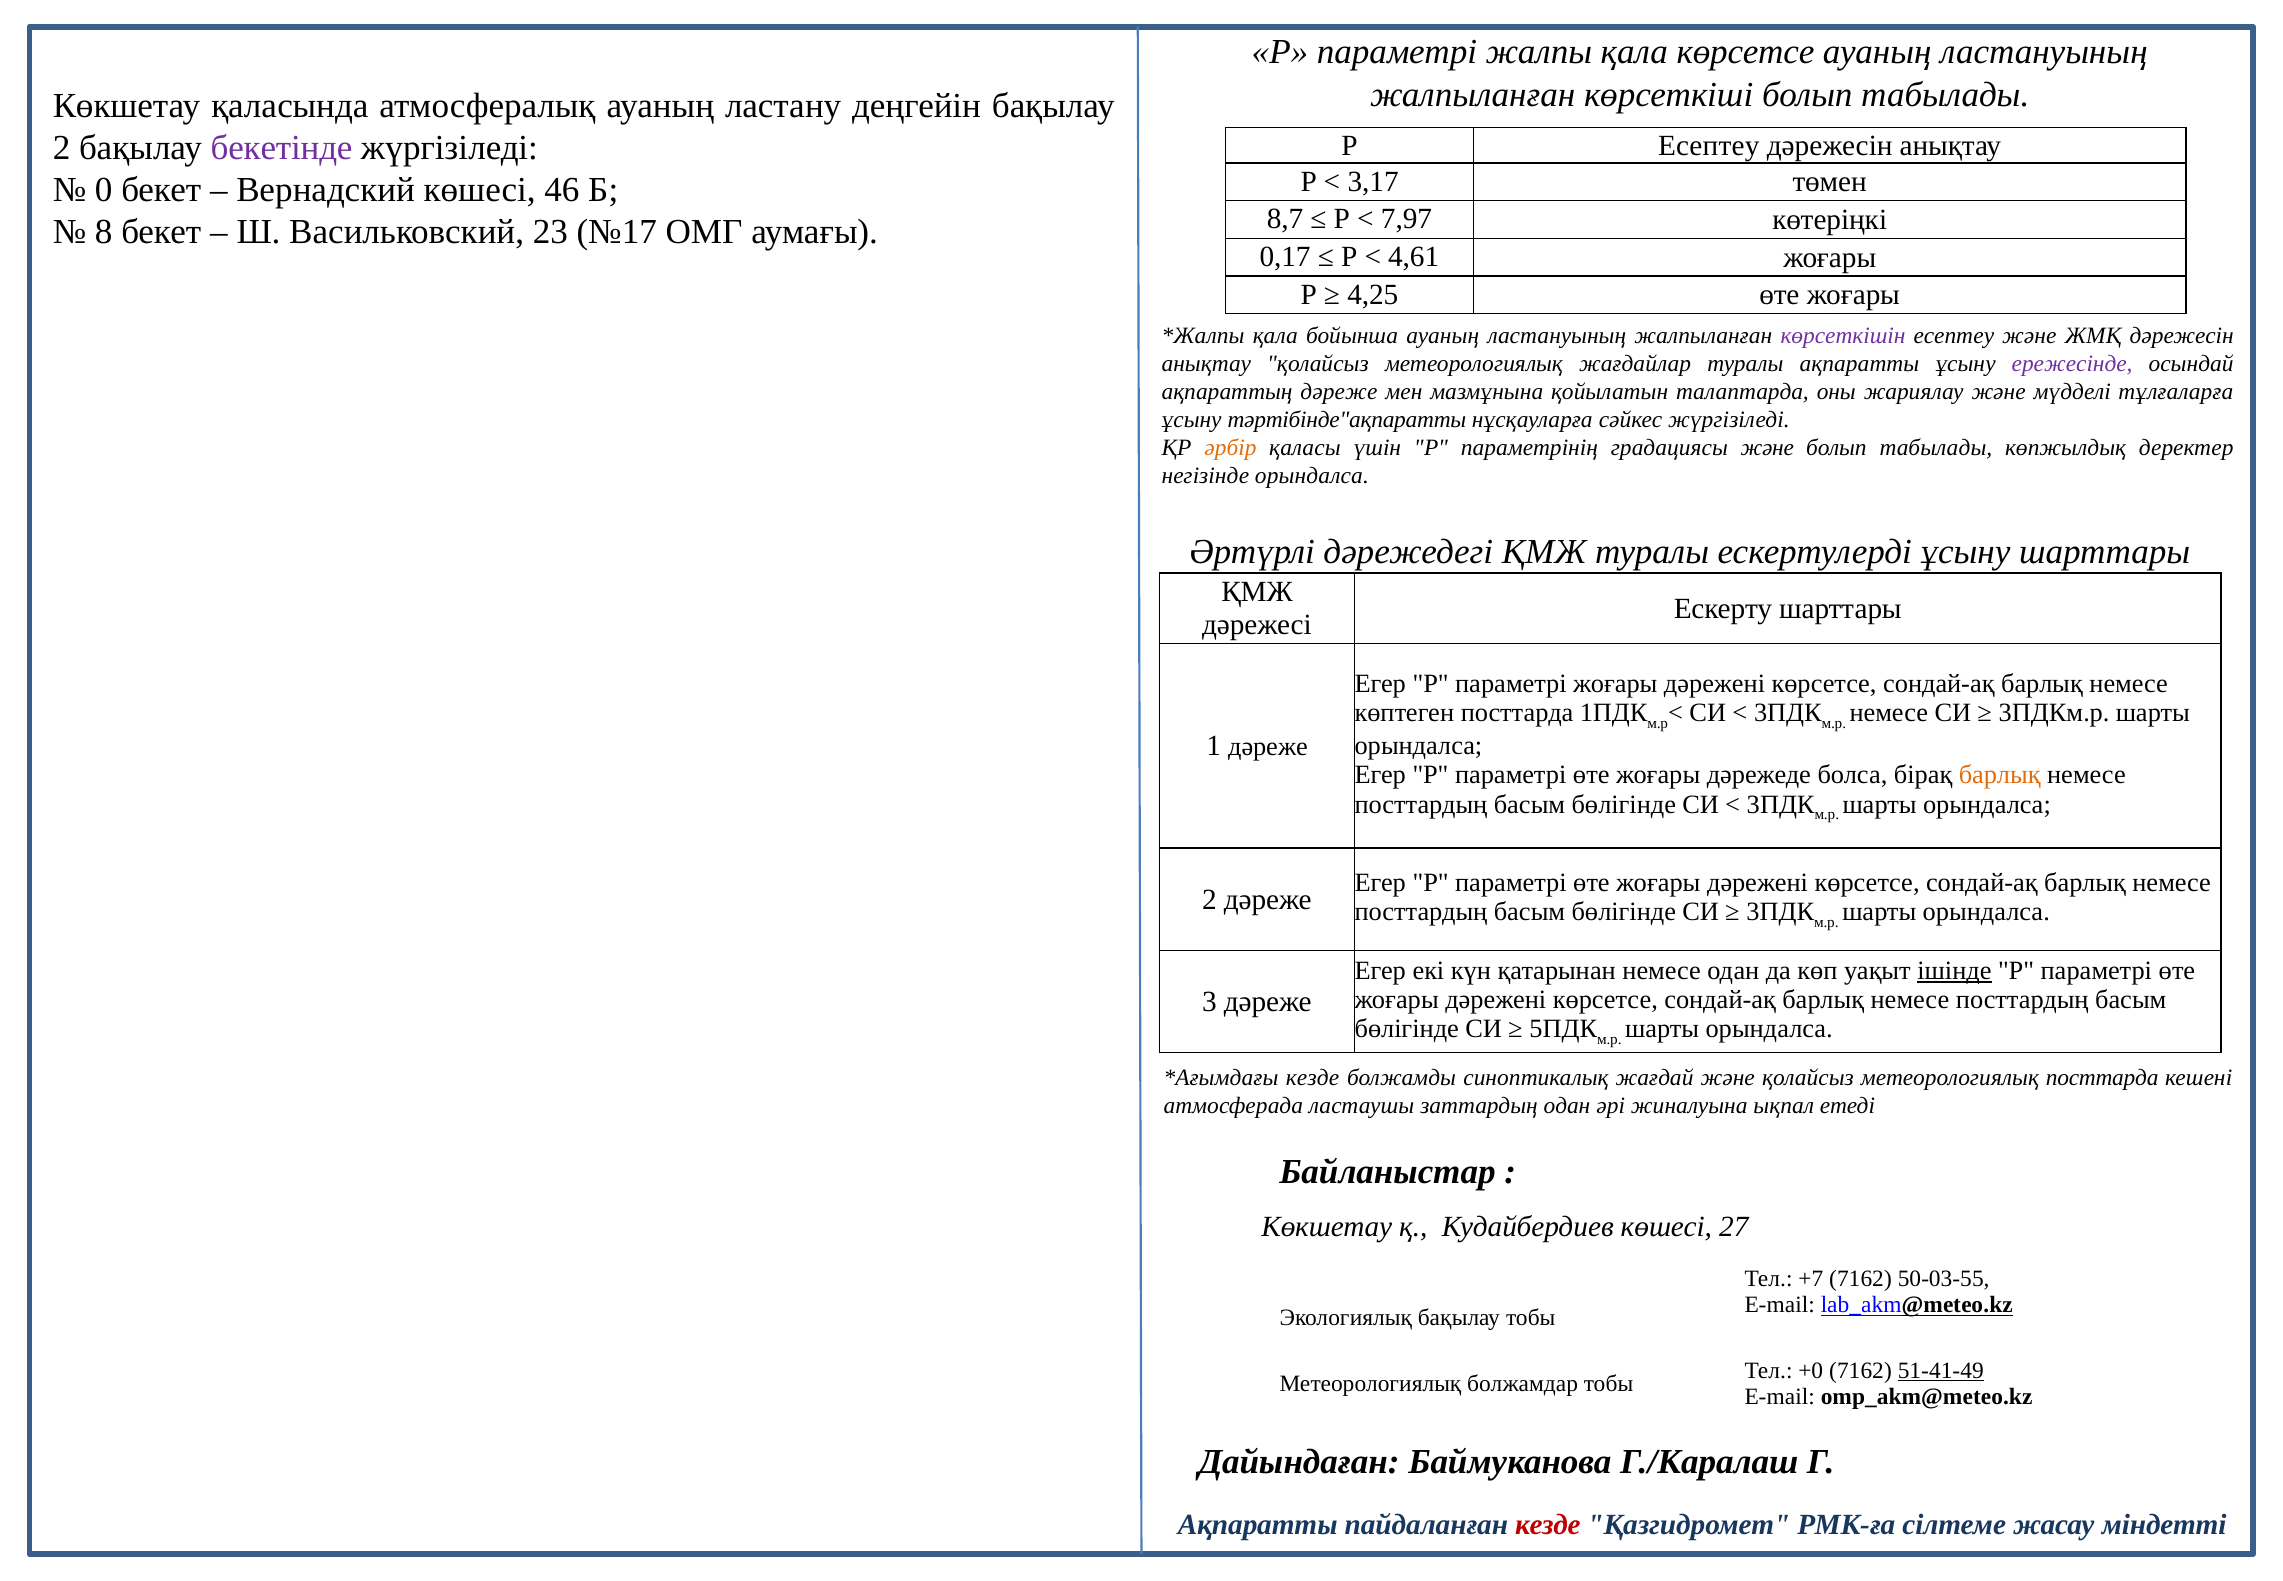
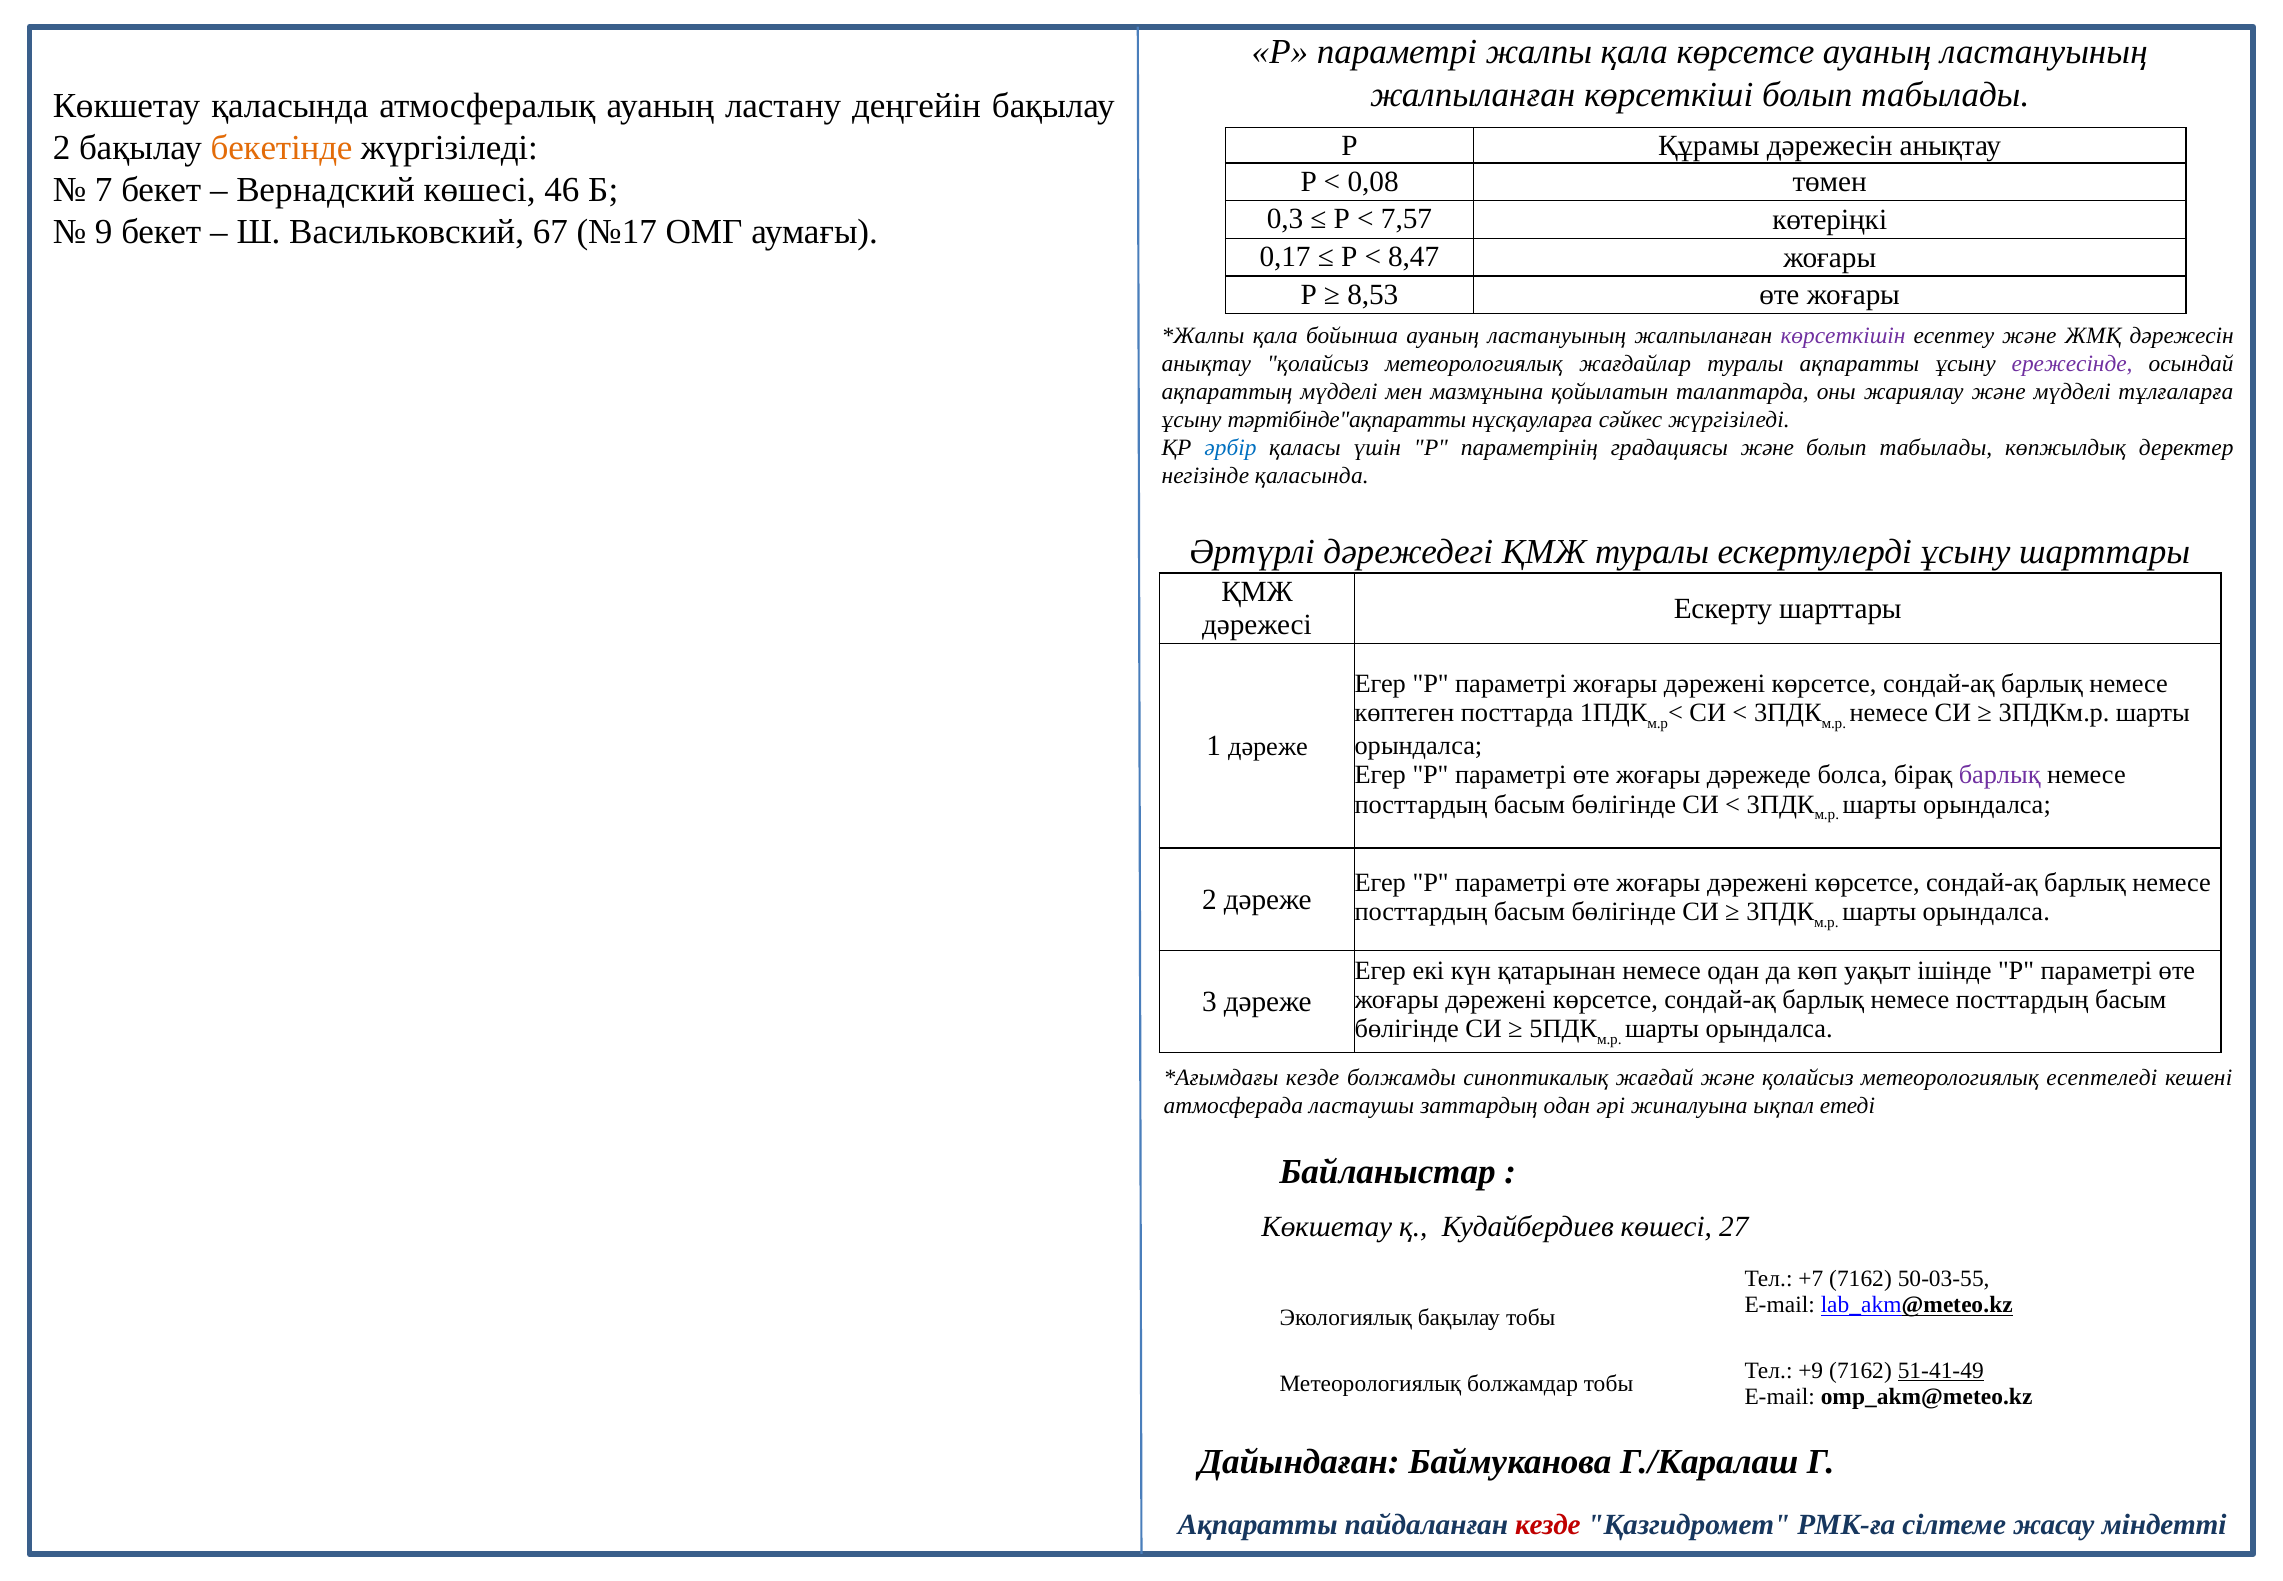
бекетінде colour: purple -> orange (282, 148)
Р Есептеу: Есептеу -> Құрамы (1709, 146)
3,17: 3,17 -> 0,08 (1373, 182)
0: 0 -> 7 (104, 190)
8,7: 8,7 -> 0,3 (1285, 219)
7,97: 7,97 -> 7,57 (1407, 219)
8: 8 -> 9 (104, 232)
23: 23 -> 67 (550, 232)
4,61: 4,61 -> 8,47 (1414, 257)
4,25: 4,25 -> 8,53 (1373, 295)
ақпараттың дәреже: дәреже -> мүдделі (1339, 392)
әрбір colour: orange -> blue (1230, 448)
негізінде орындалса: орындалса -> қаласында (1312, 476)
барлық colour: orange -> purple (2000, 775)
ішінде underline: present -> none (1954, 970)
метеорологиялық посттарда: посттарда -> есептеледі (2102, 1077)
+0: +0 -> +9 (1811, 1370)
